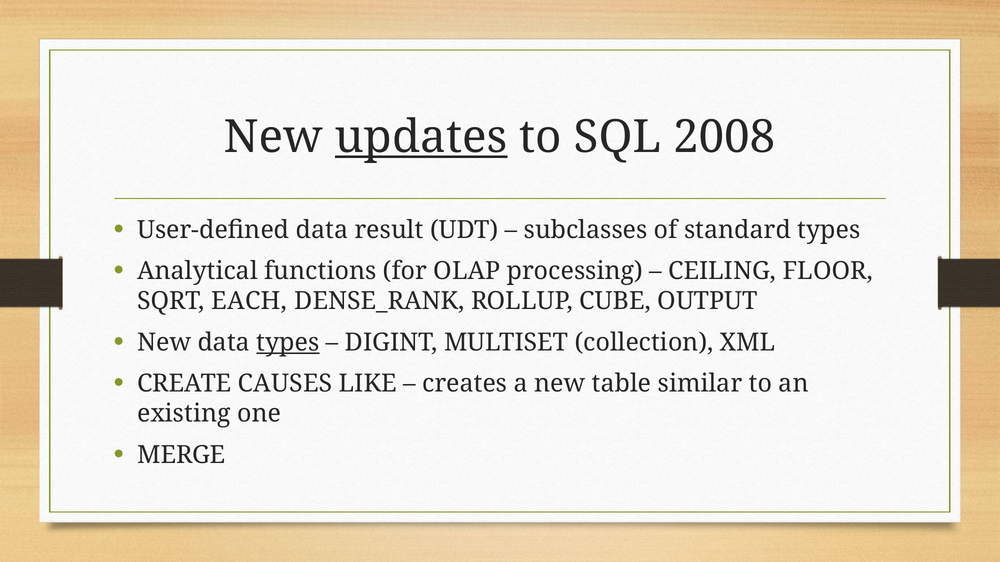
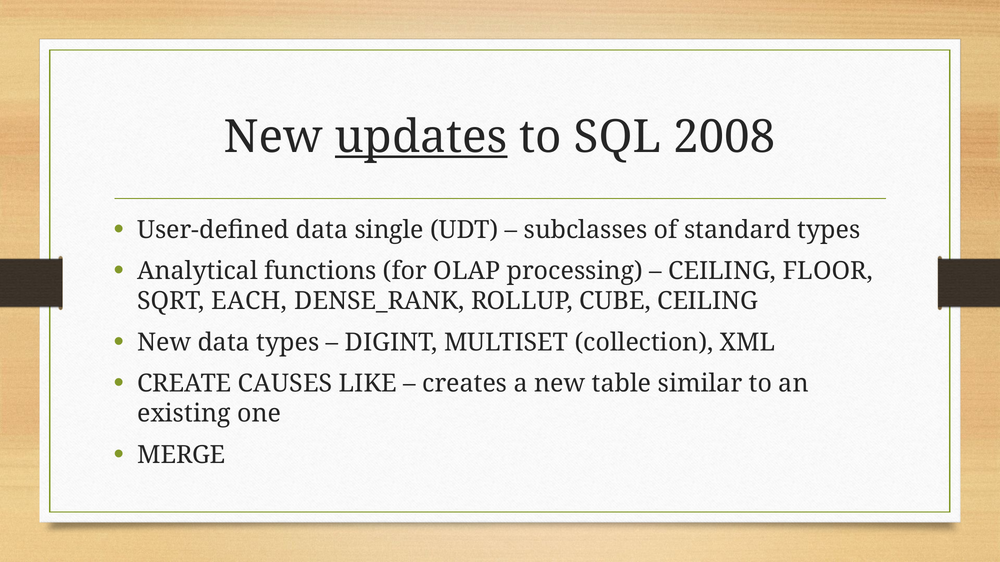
result: result -> single (389, 230)
CUBE OUTPUT: OUTPUT -> CEILING (708, 301)
types underline: present -> none (288, 343)
